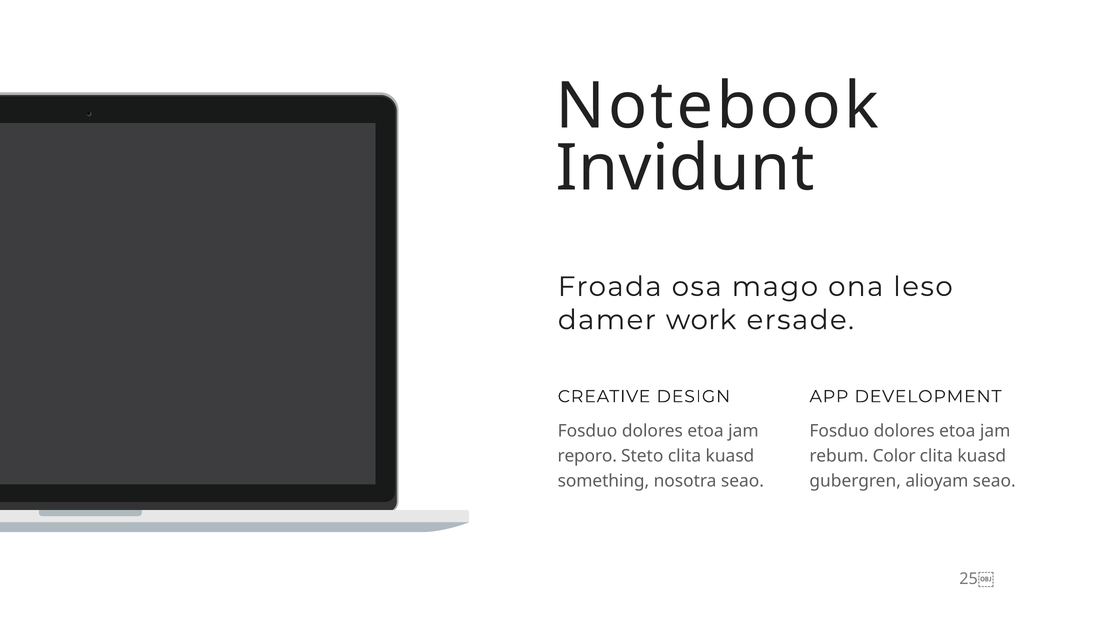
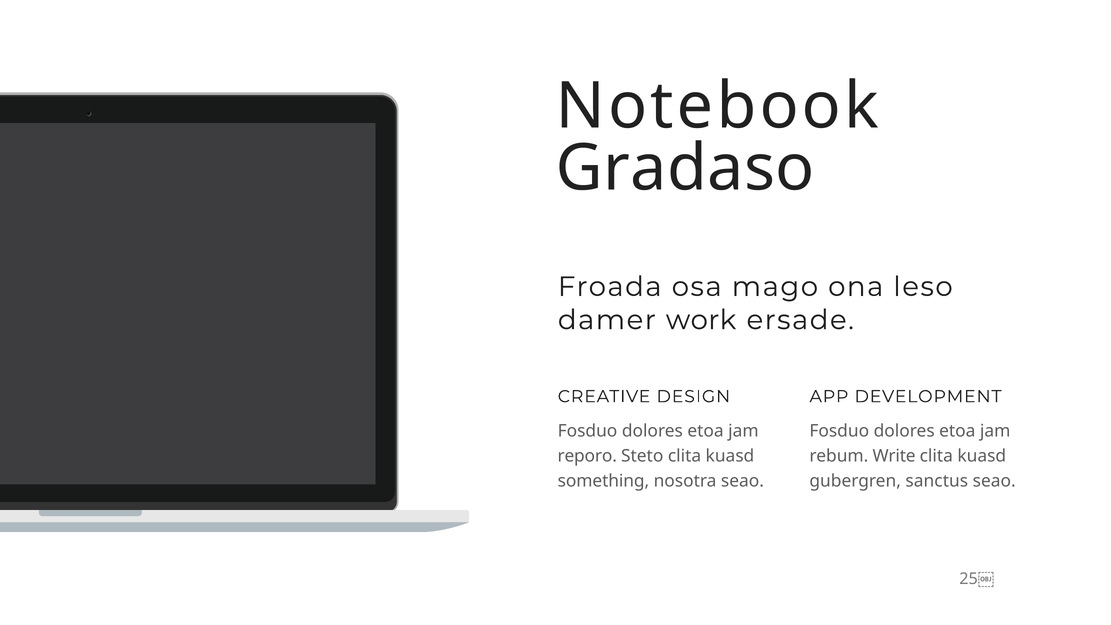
Invidunt: Invidunt -> Gradaso (685, 169)
Color: Color -> Write (894, 456)
alioyam: alioyam -> sanctus (937, 481)
